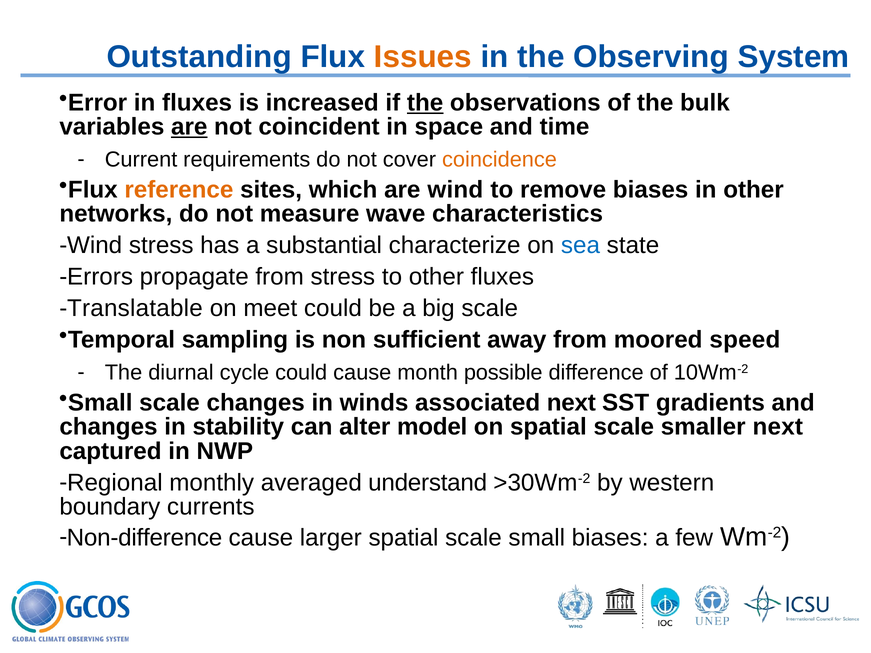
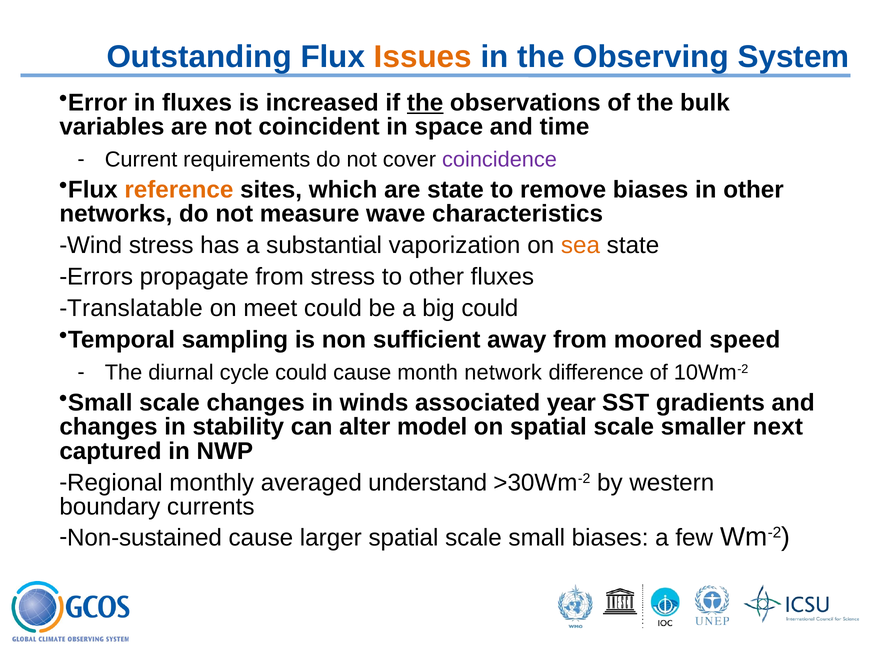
are underline: present -> none (189, 127)
coincidence colour: orange -> purple (500, 160)
are wind: wind -> state (455, 190)
characterize: characterize -> vaporization (455, 246)
sea colour: blue -> orange (580, 246)
big scale: scale -> could (490, 309)
possible: possible -> network (503, 373)
associated next: next -> year (571, 403)
Non-difference: Non-difference -> Non-sustained (144, 538)
